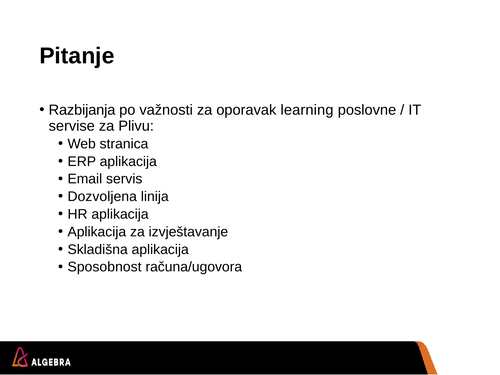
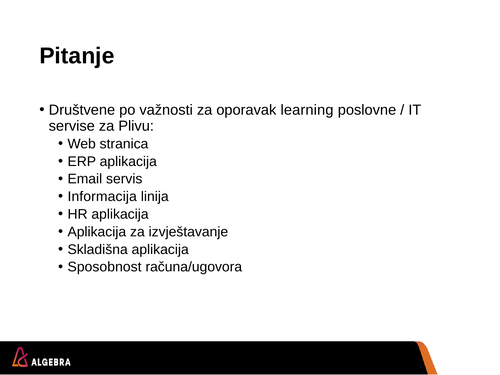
Razbijanja: Razbijanja -> Društvene (82, 110)
Dozvoljena: Dozvoljena -> Informacija (102, 197)
